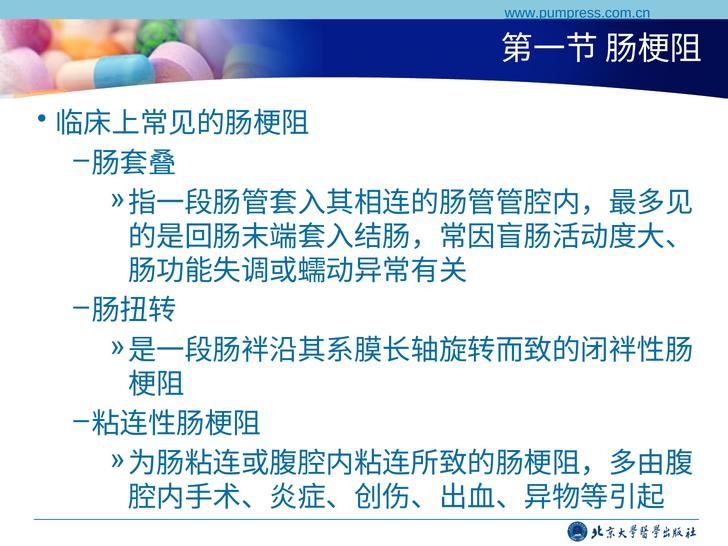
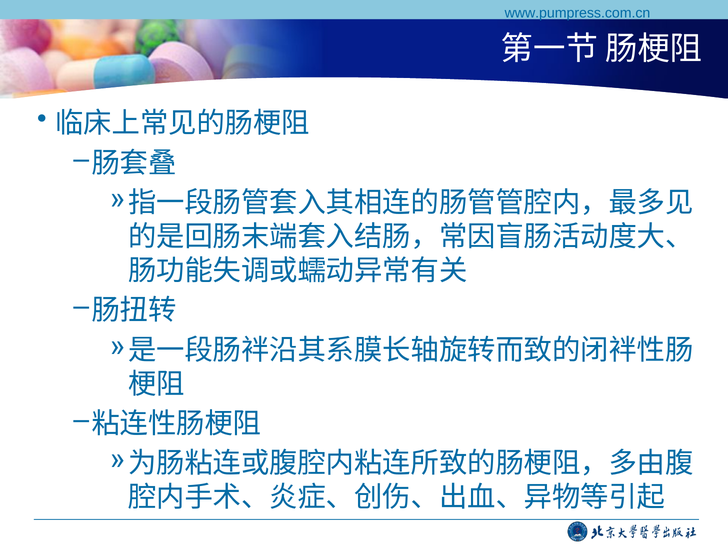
www.pumpress.com.cn underline: present -> none (578, 13)
